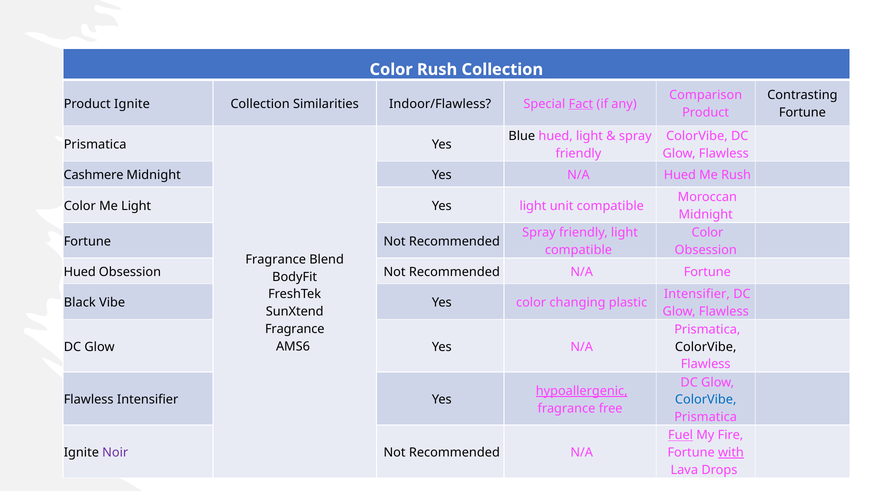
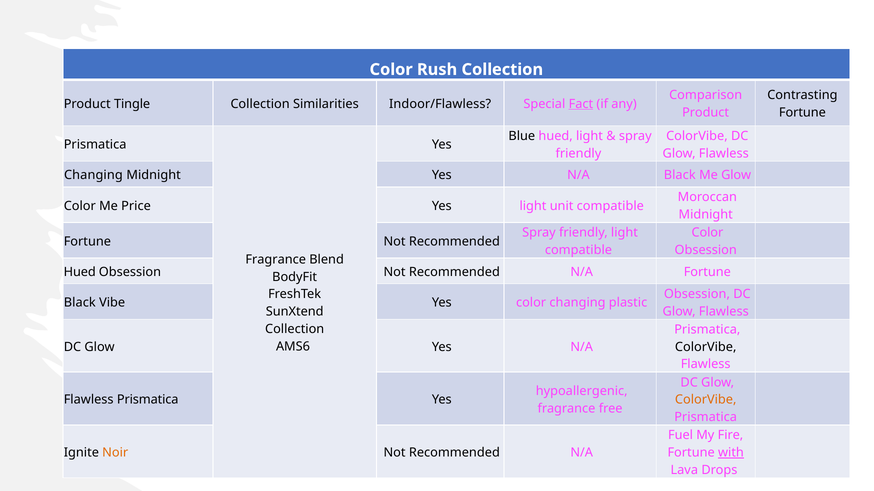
Product Ignite: Ignite -> Tingle (132, 104)
Cashmere: Cashmere -> Changing (93, 175)
N/A Hued: Hued -> Black (680, 175)
Me Rush: Rush -> Glow (736, 175)
Me Light: Light -> Price (136, 206)
Intensifier: Intensifier -> Obsession (697, 294)
Fragrance: Fragrance -> Collection (295, 329)
hypoallergenic underline: present -> none (582, 392)
Flawless Intensifier: Intensifier -> Prismatica (148, 400)
ColorVibe colour: blue -> orange (706, 400)
Fuel underline: present -> none (681, 436)
Noir colour: purple -> orange (115, 453)
